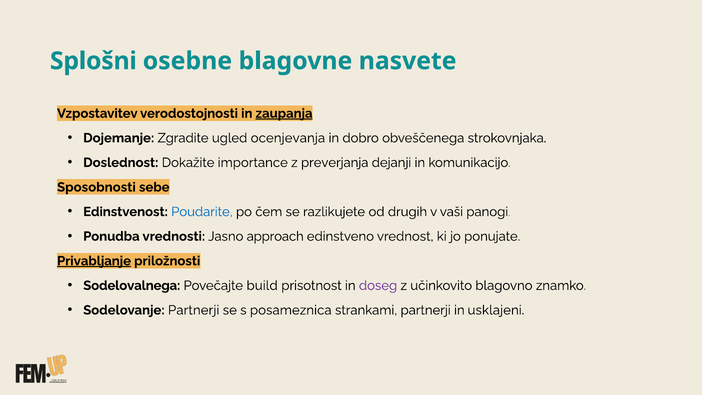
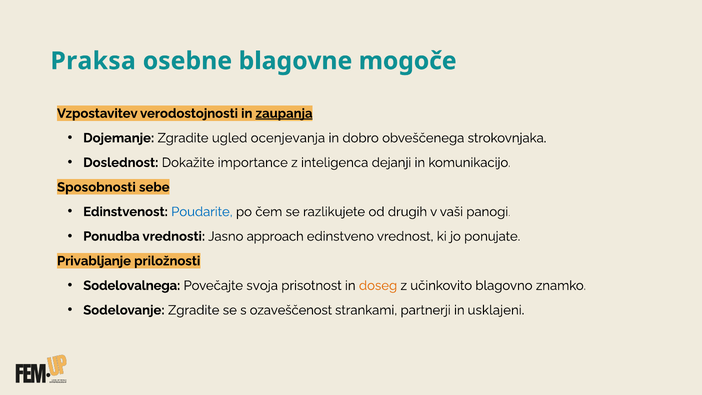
Splošni: Splošni -> Praksa (93, 61)
nasvete: nasvete -> mogoče (408, 61)
preverjanja: preverjanja -> inteligenca (335, 163)
Privabljanje underline: present -> none (94, 261)
build: build -> svoja (262, 285)
doseg colour: purple -> orange (378, 285)
Sodelovanje Partnerji: Partnerji -> Zgradite (194, 310)
posameznica: posameznica -> ozaveščenost (291, 310)
